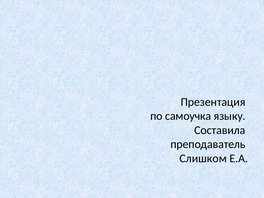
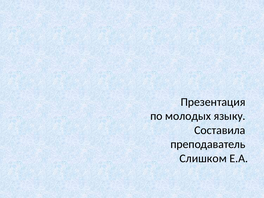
самоучка: самоучка -> молодых (188, 116)
